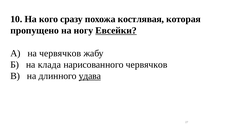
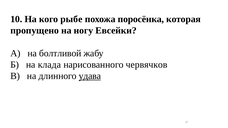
сразу: сразу -> рыбе (71, 19)
костлявая: костлявая -> поросёнка (141, 19)
Евсейки underline: present -> none (116, 31)
на червячков: червячков -> болтливой (60, 53)
